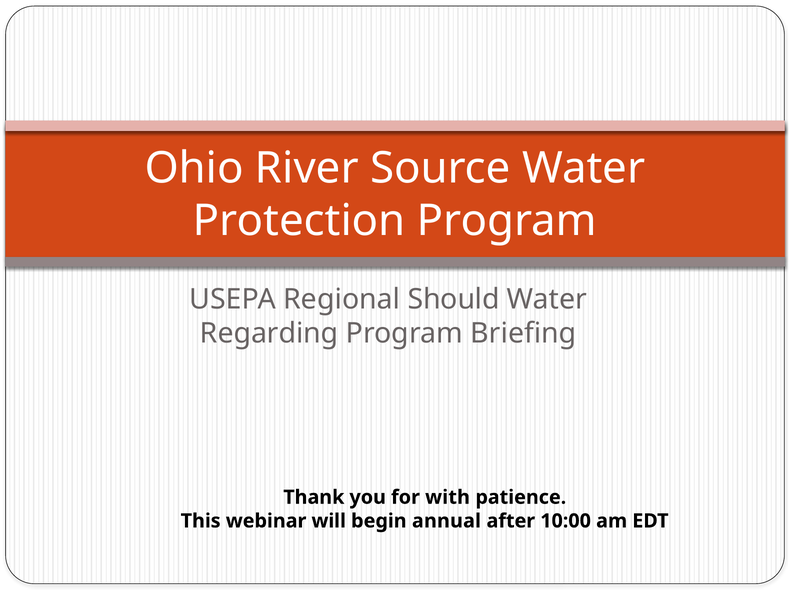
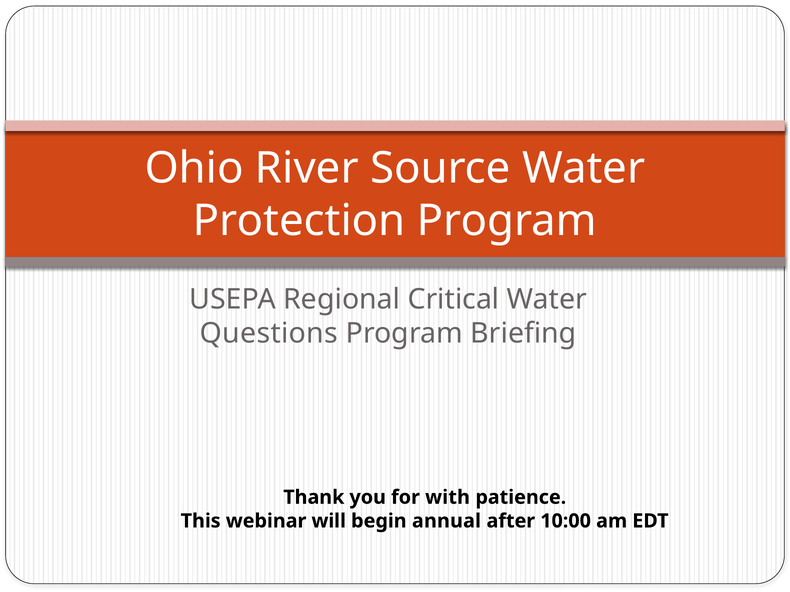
Should: Should -> Critical (454, 299)
Regarding: Regarding -> Questions (269, 334)
